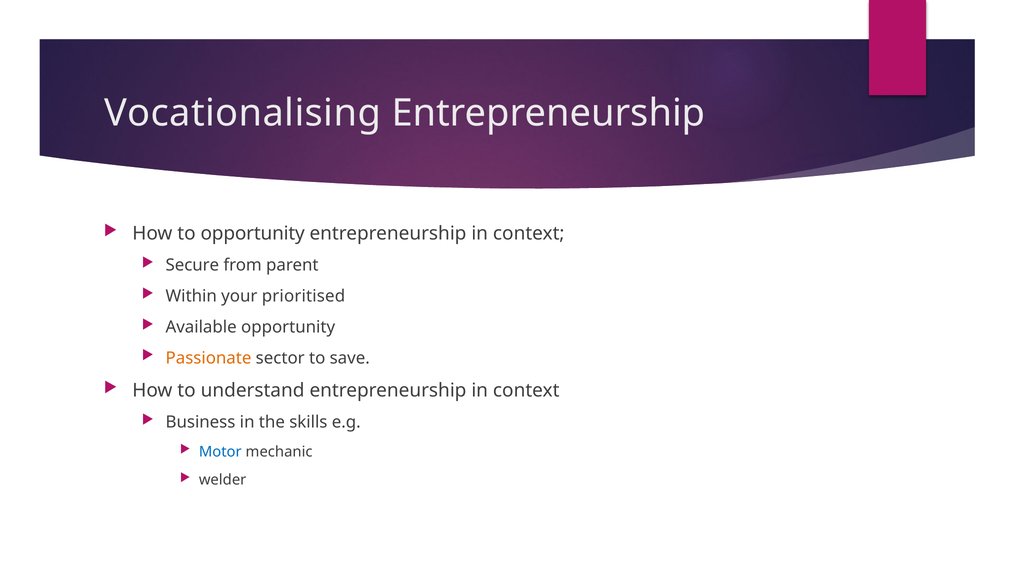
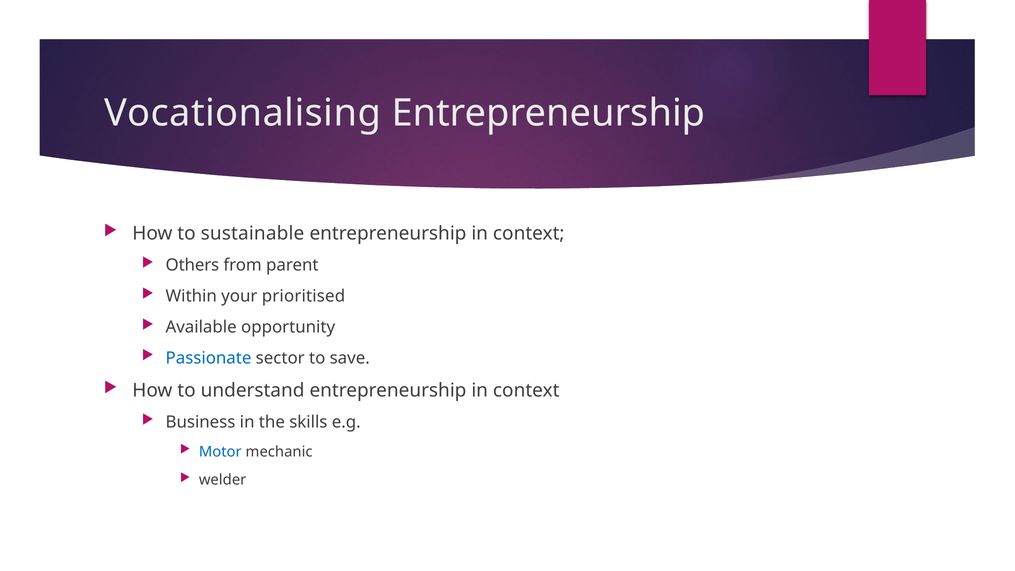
to opportunity: opportunity -> sustainable (253, 233)
Secure: Secure -> Others (192, 265)
Passionate colour: orange -> blue (209, 358)
